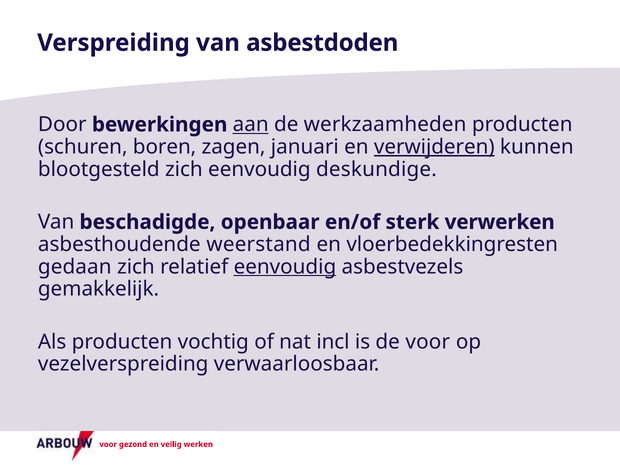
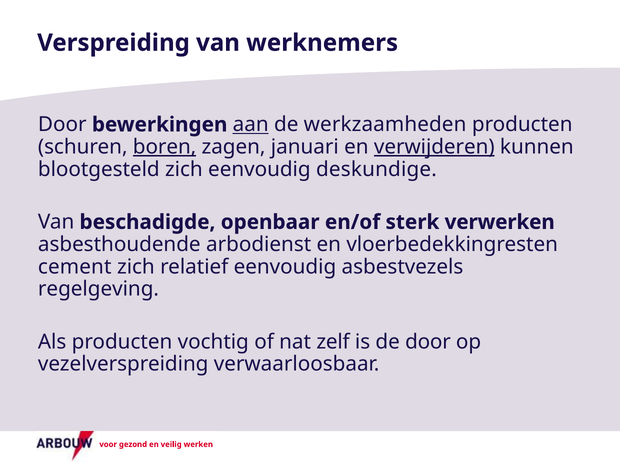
asbestdoden: asbestdoden -> werknemers (322, 43)
boren underline: none -> present (165, 147)
weerstand: weerstand -> arbodienst (259, 244)
gedaan: gedaan -> cement (75, 267)
eenvoudig underline: present -> none (285, 267)
gemakkelijk: gemakkelijk -> regelgeving (98, 289)
incl: incl -> zelf (333, 342)
de voor: voor -> door (428, 342)
